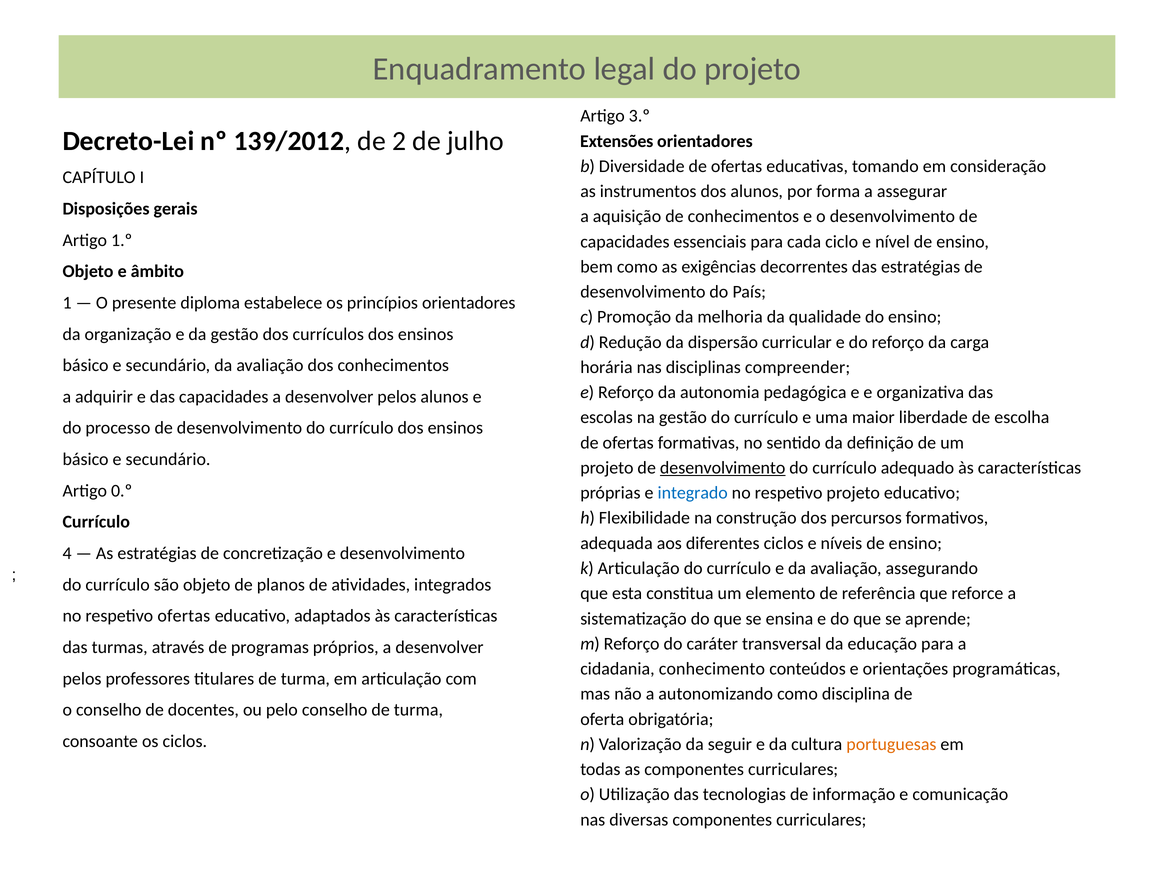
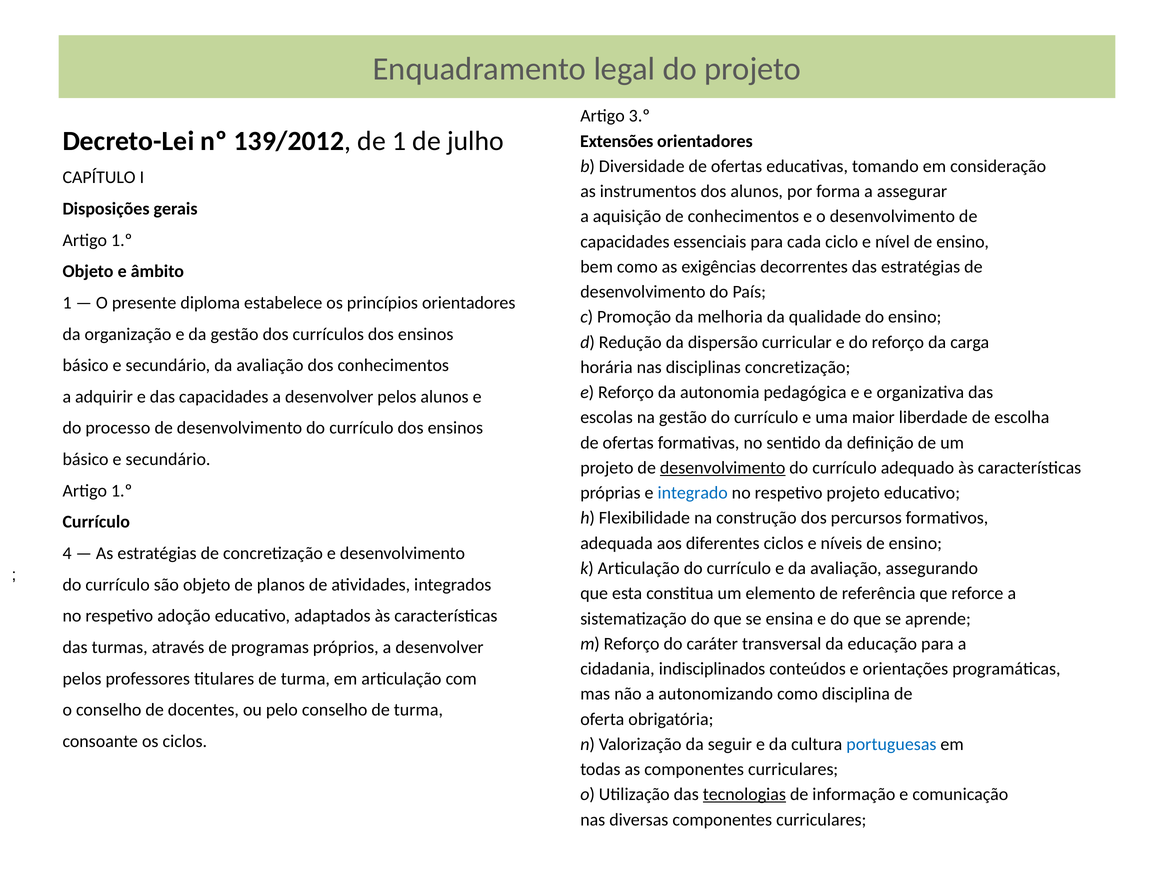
de 2: 2 -> 1 (399, 141)
disciplinas compreender: compreender -> concretização (798, 367)
0.º: 0.º -> 1.º (122, 491)
respetivo ofertas: ofertas -> adoção (184, 616)
conhecimento: conhecimento -> indisciplinados (712, 669)
portuguesas colour: orange -> blue (891, 745)
tecnologias underline: none -> present (744, 795)
